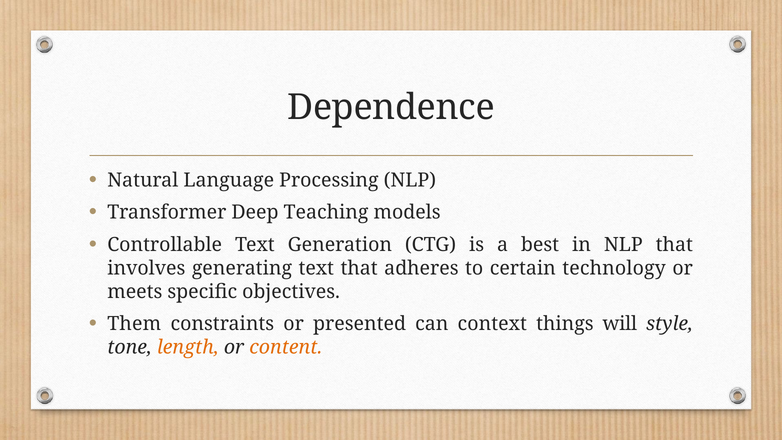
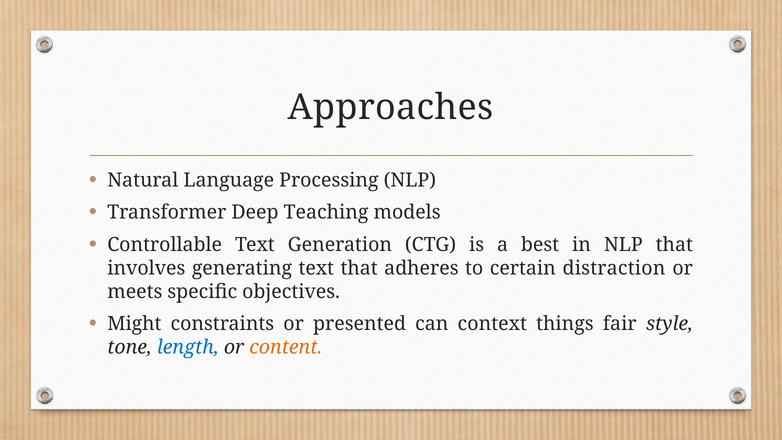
Dependence: Dependence -> Approaches (391, 107)
technology: technology -> distraction (614, 268)
Them: Them -> Might (134, 324)
will: will -> fair (620, 324)
length colour: orange -> blue (188, 347)
